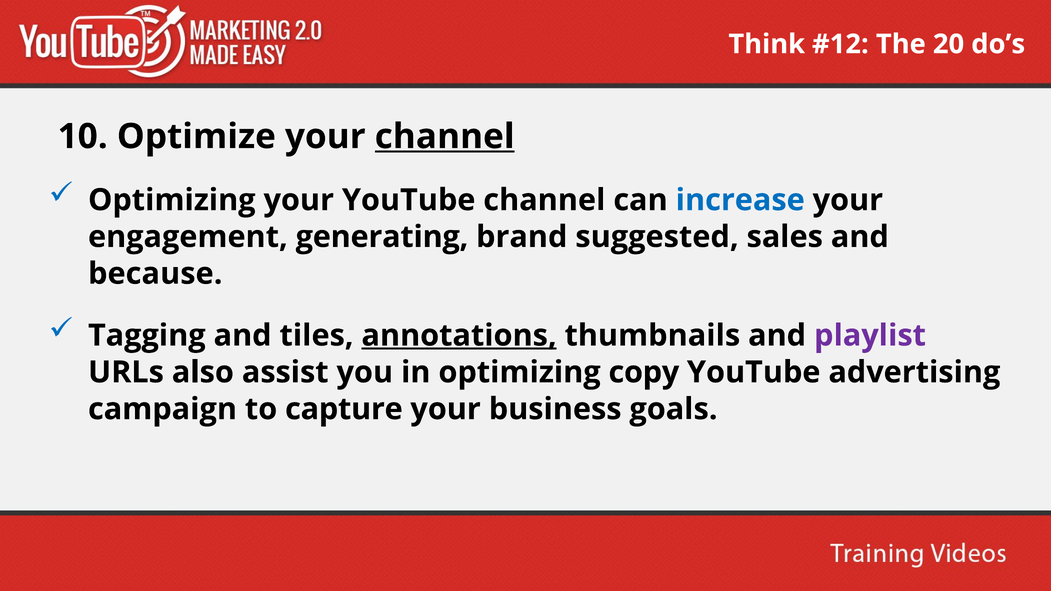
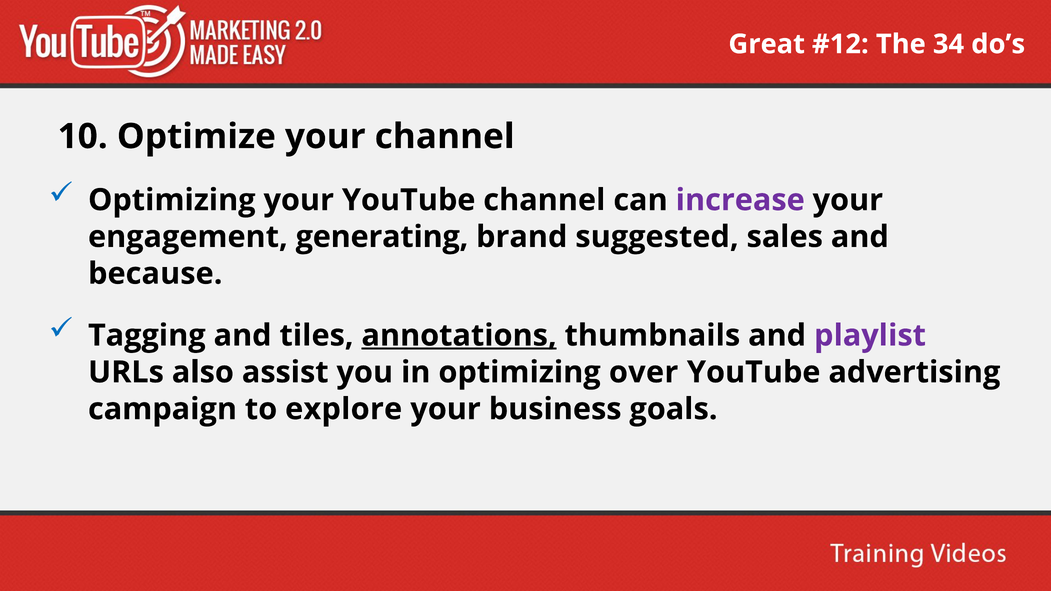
Think: Think -> Great (767, 44)
20: 20 -> 34 (949, 44)
channel underline: present -> none (445, 137)
increase colour: blue -> purple (740, 200)
copy: copy -> over (644, 372)
capture: capture -> explore (344, 409)
